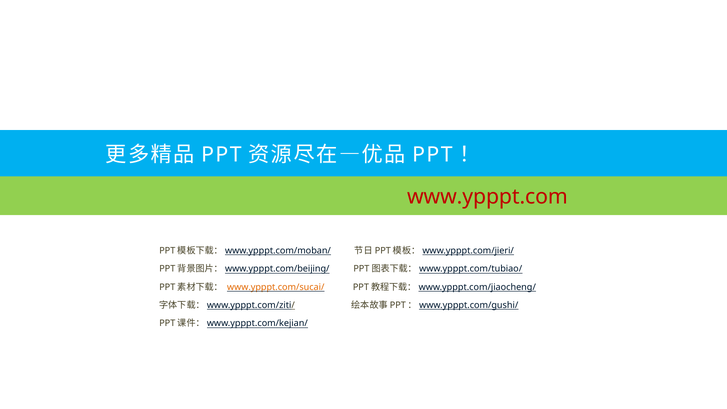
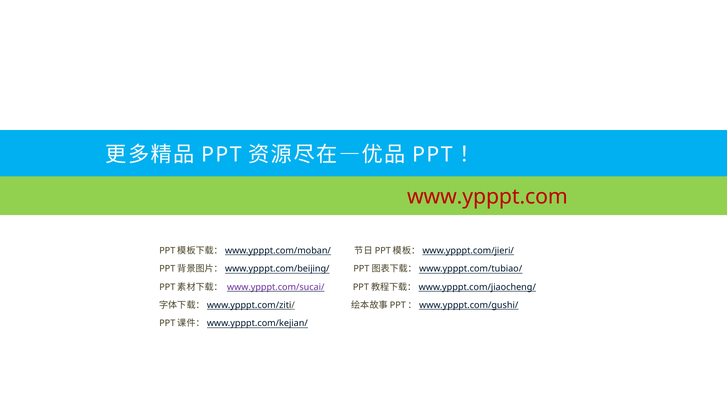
www.ypppt.com/sucai/ colour: orange -> purple (276, 287)
